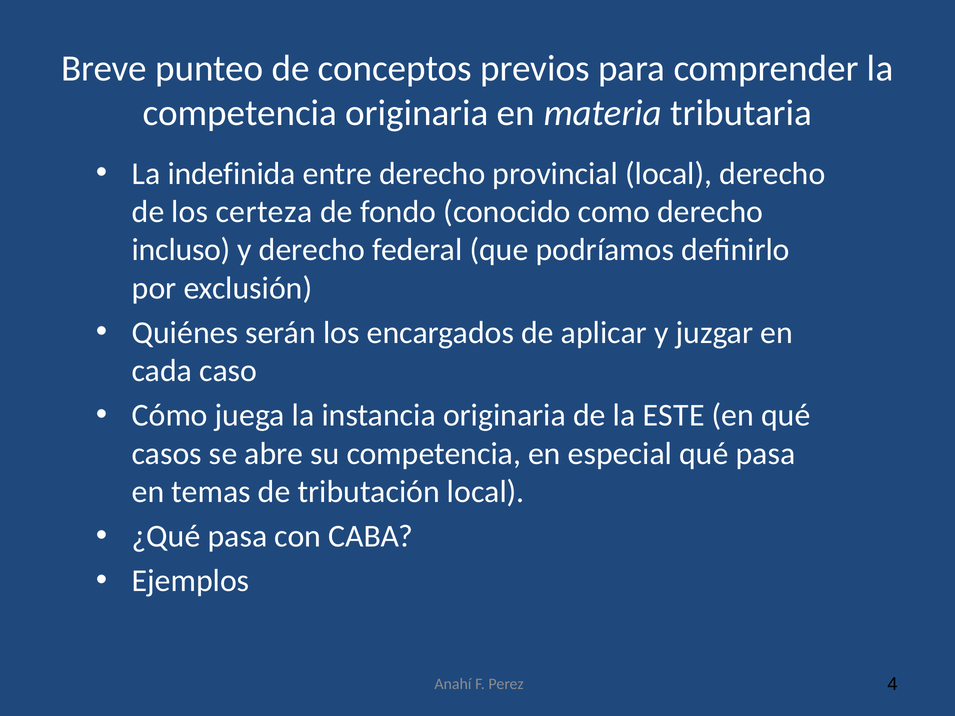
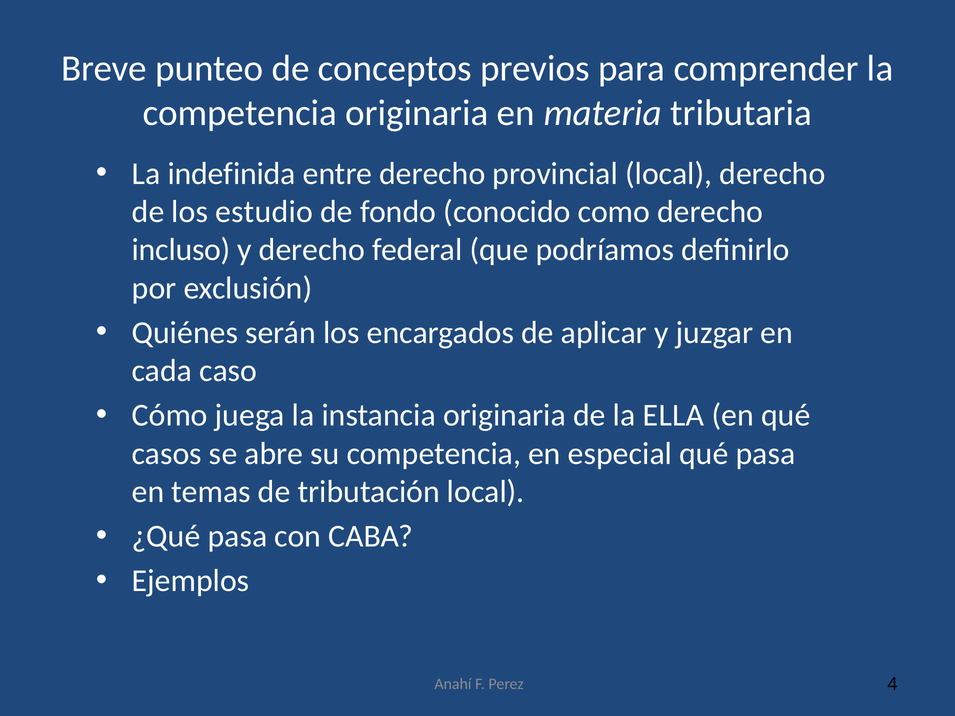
certeza: certeza -> estudio (264, 212)
ESTE: ESTE -> ELLA (674, 416)
